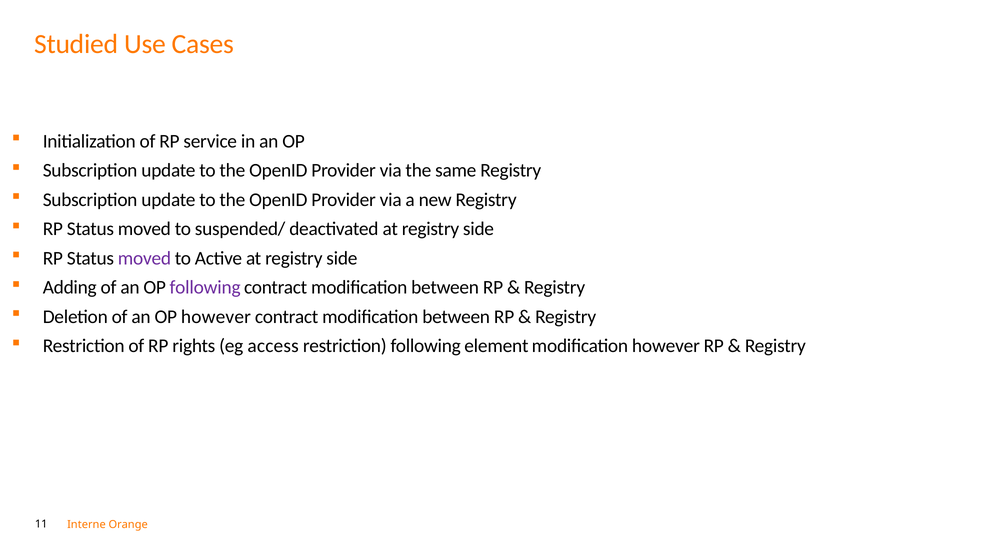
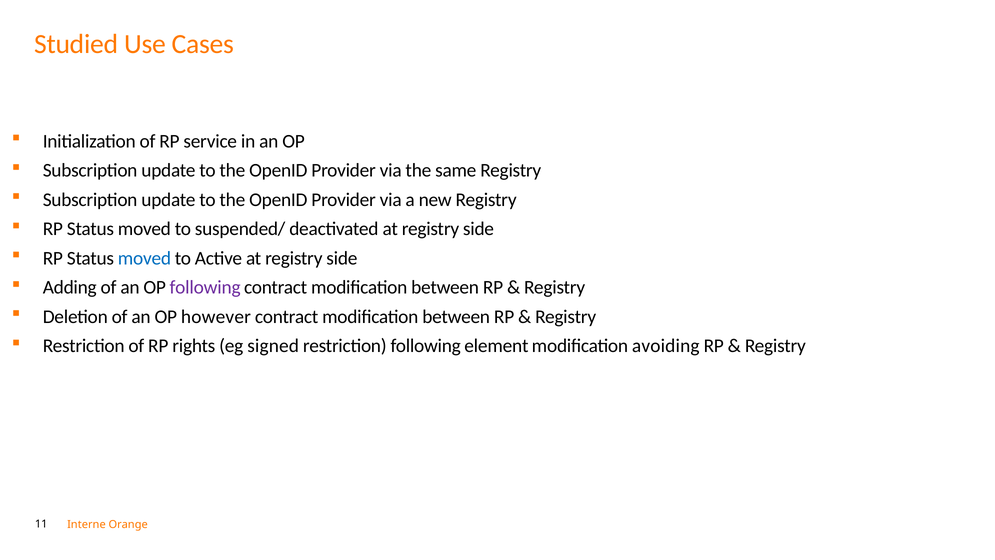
moved colour: purple -> blue (144, 258)
access: access -> signed (273, 346)
modification however: however -> avoiding (666, 346)
